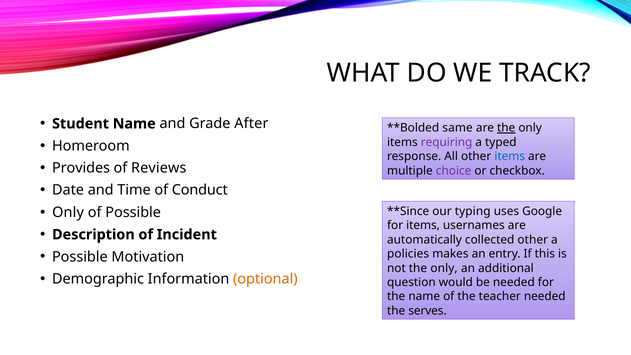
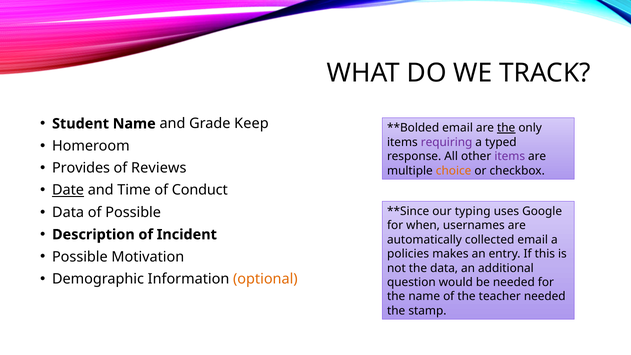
After: After -> Keep (251, 124)
same: same -> email (458, 128)
items colour: blue -> purple (510, 156)
choice colour: purple -> orange (454, 171)
Date underline: none -> present (68, 190)
Only: Only -> Data (68, 212)
for items: items -> when (423, 226)
collected other: other -> email (533, 240)
not the only: only -> data (444, 268)
serves: serves -> stamp (427, 311)
